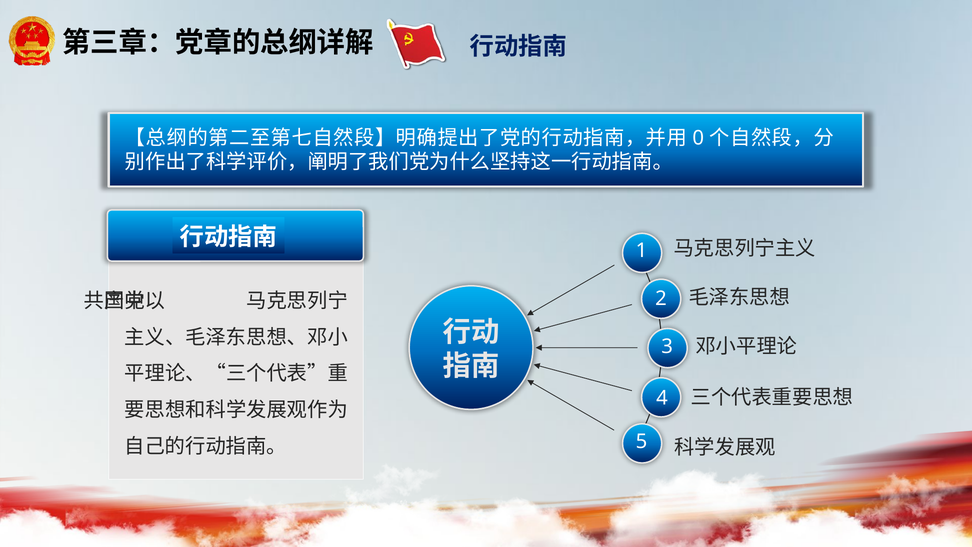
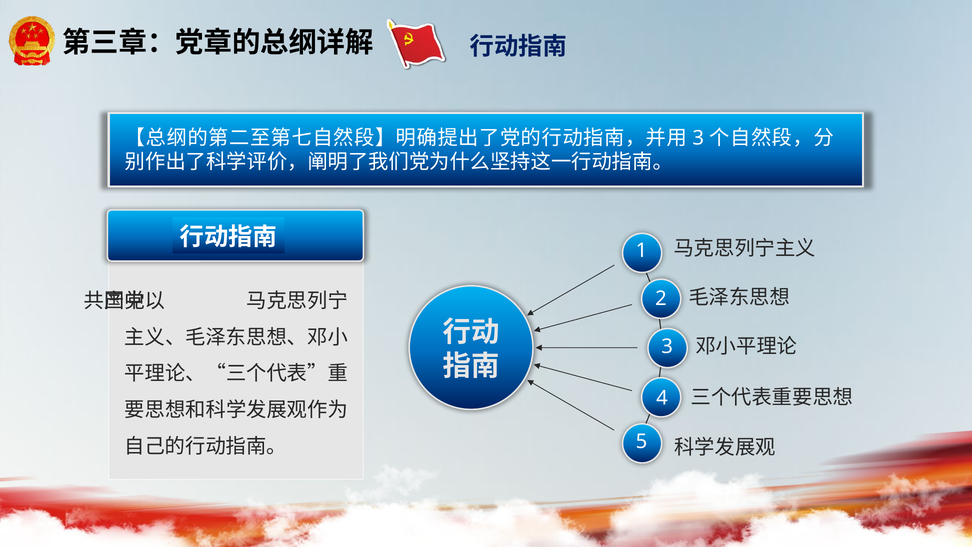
0: 0 -> 3 (698, 138)
